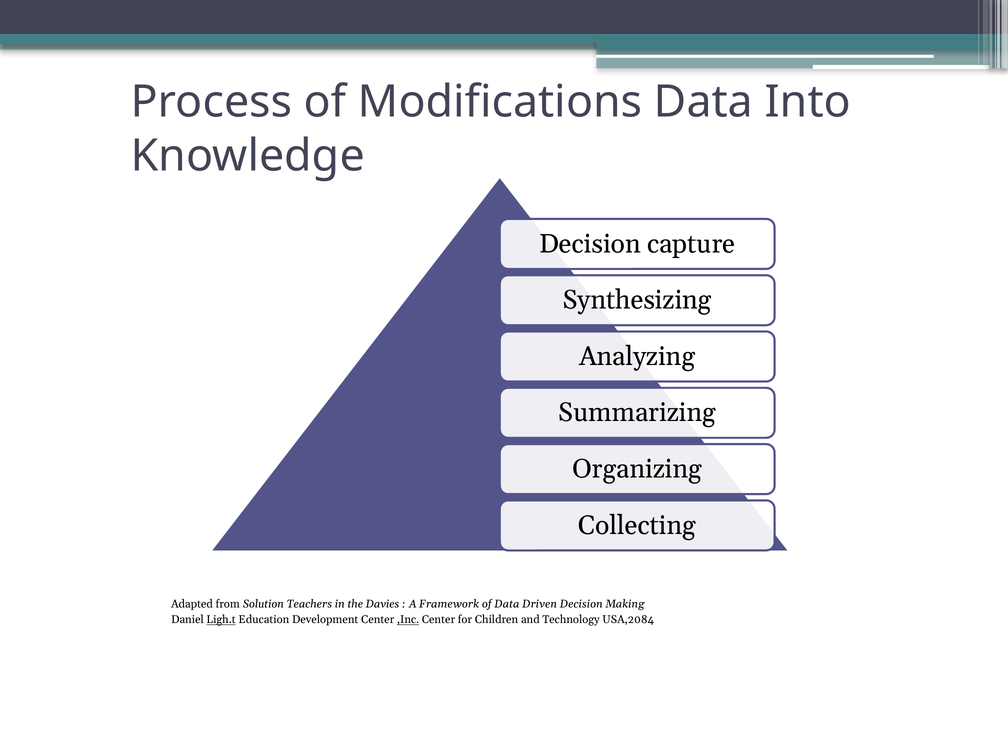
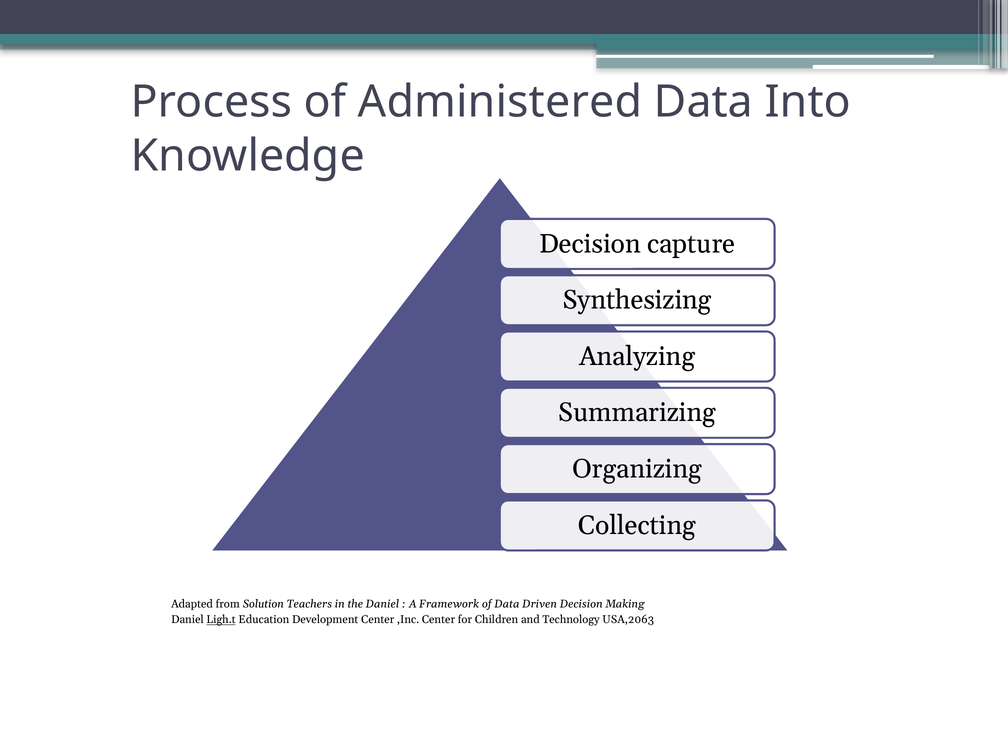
Modifications: Modifications -> Administered (500, 102)
the Davies: Davies -> Daniel (382, 604)
,Inc underline: present -> none (408, 620)
USA,2084: USA,2084 -> USA,2063 (628, 620)
